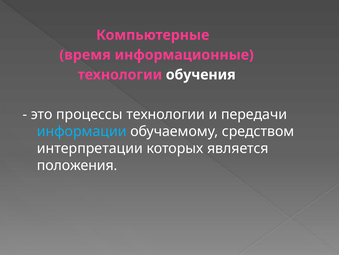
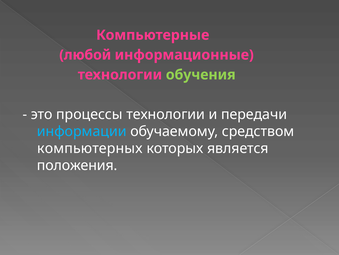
время: время -> любой (85, 55)
обучения colour: white -> light green (201, 75)
интерпретации: интерпретации -> компьютерных (90, 148)
